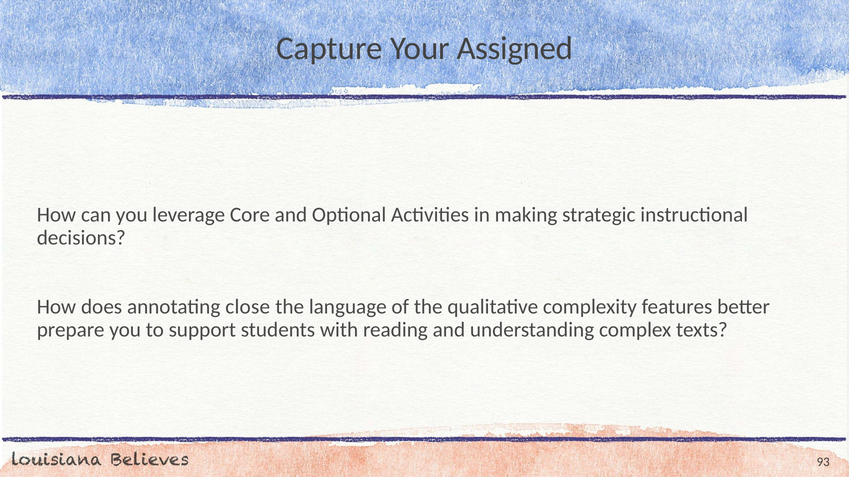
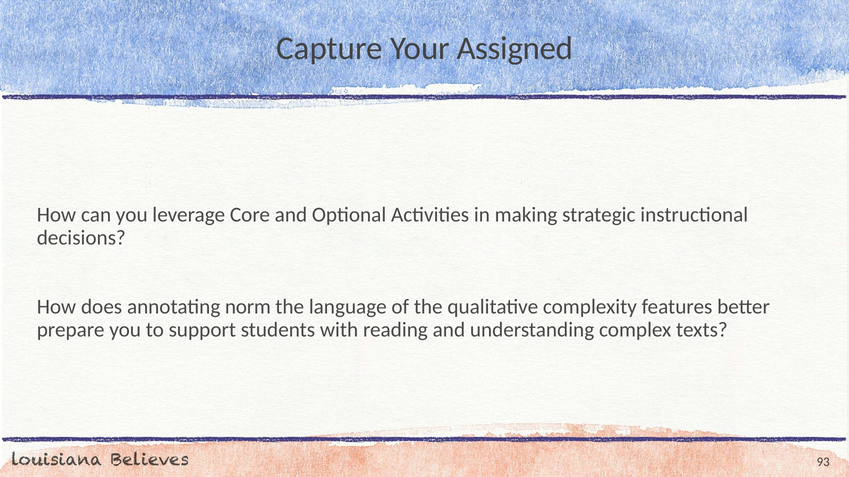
close: close -> norm (248, 307)
